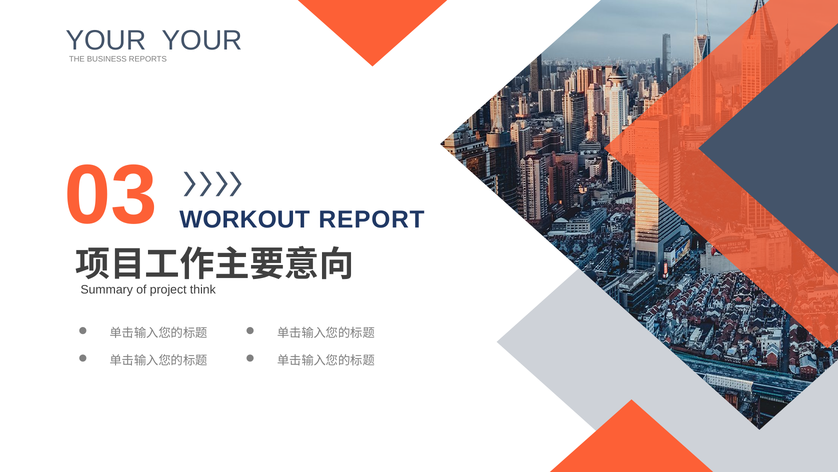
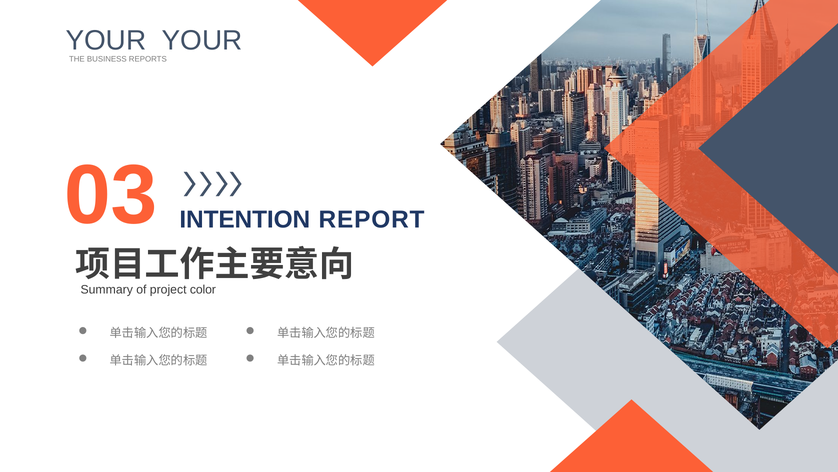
WORKOUT: WORKOUT -> INTENTION (245, 219)
think: think -> color (203, 289)
